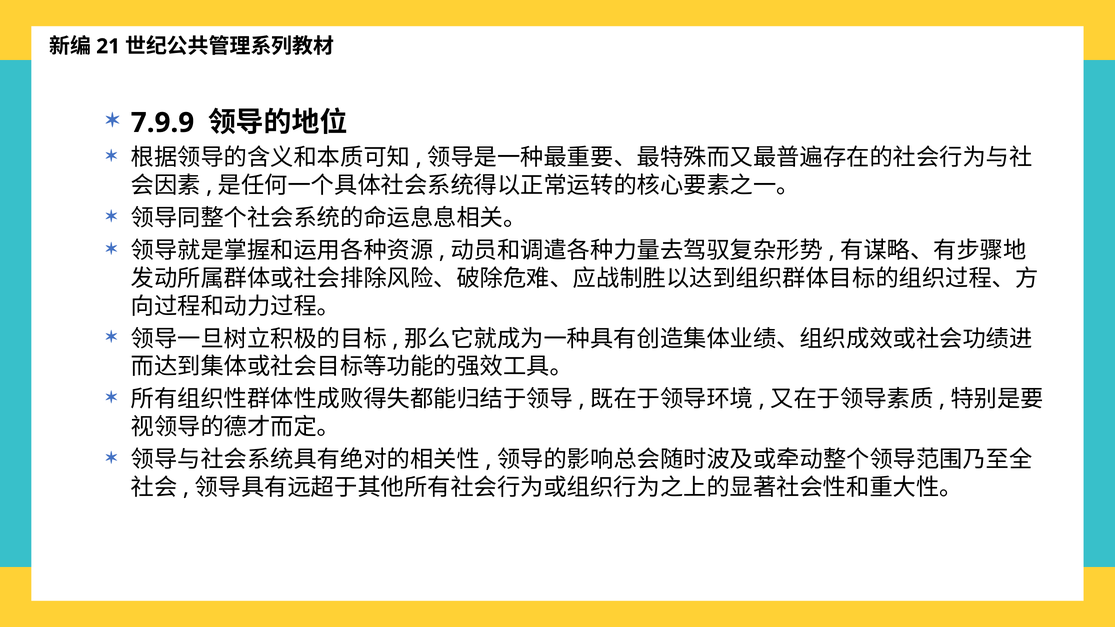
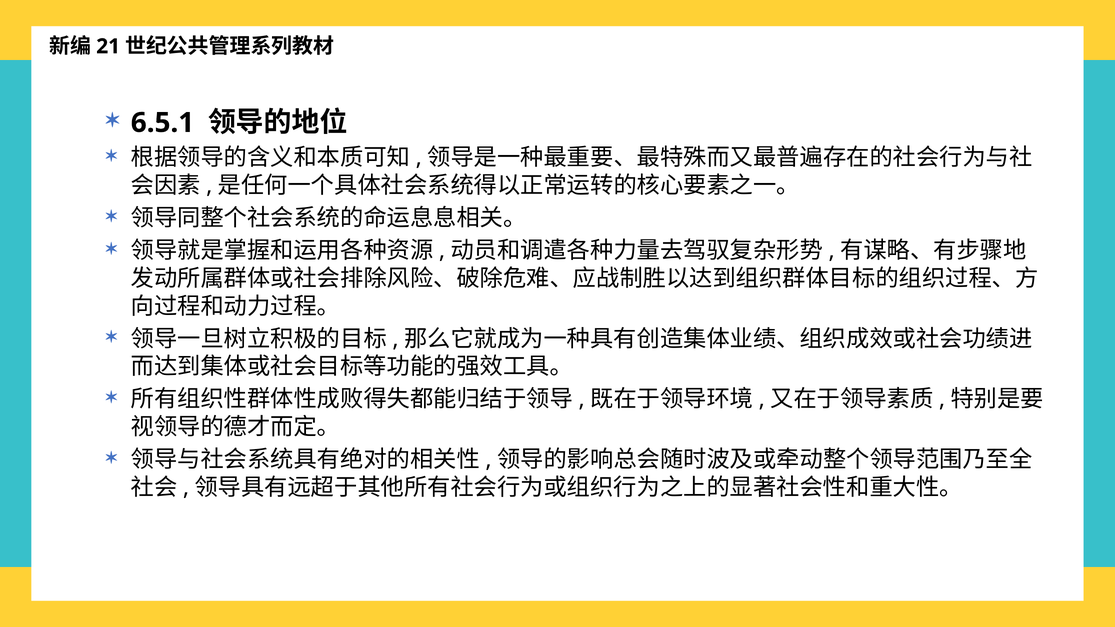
7.9.9: 7.9.9 -> 6.5.1 (163, 123)
